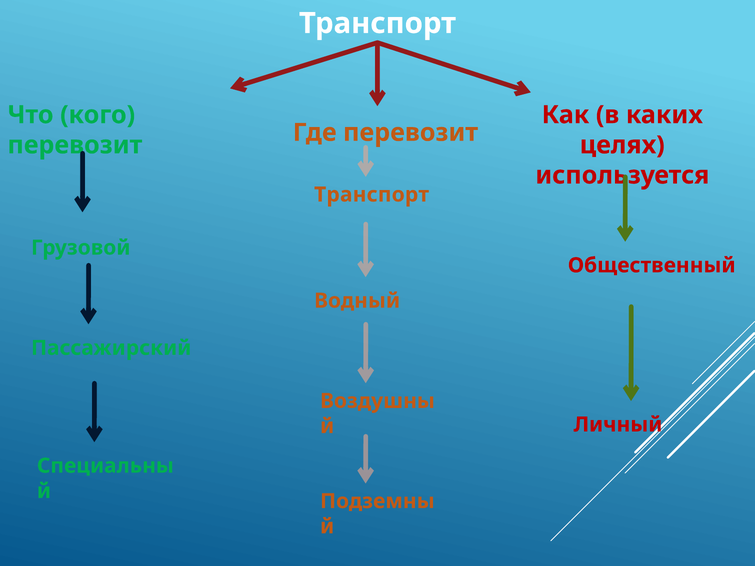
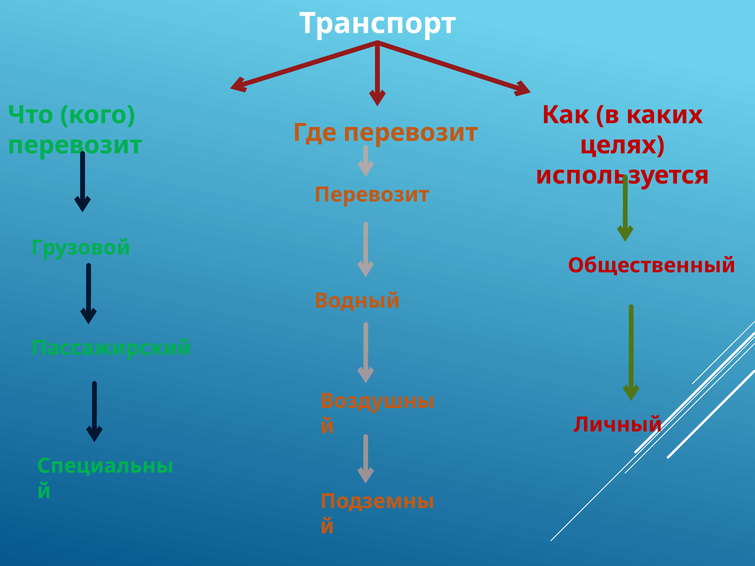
Транспорт: Транспорт -> Перевозит (372, 195)
